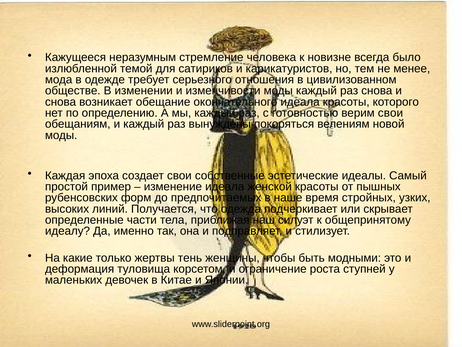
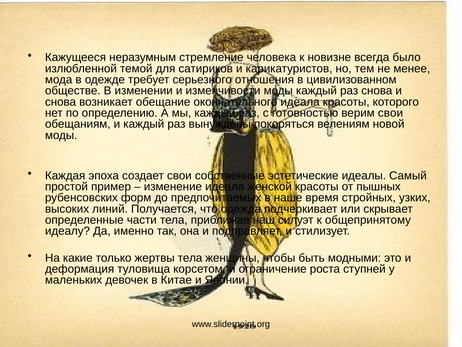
жертвы тень: тень -> тела (190, 258)
